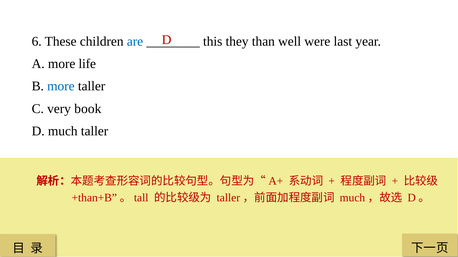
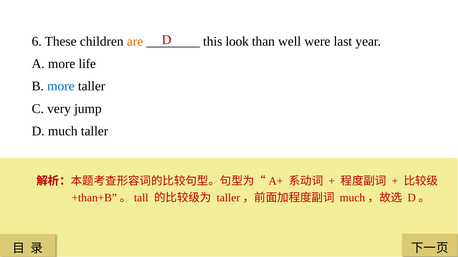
are colour: blue -> orange (135, 42)
they: they -> look (237, 42)
book: book -> jump (88, 109)
